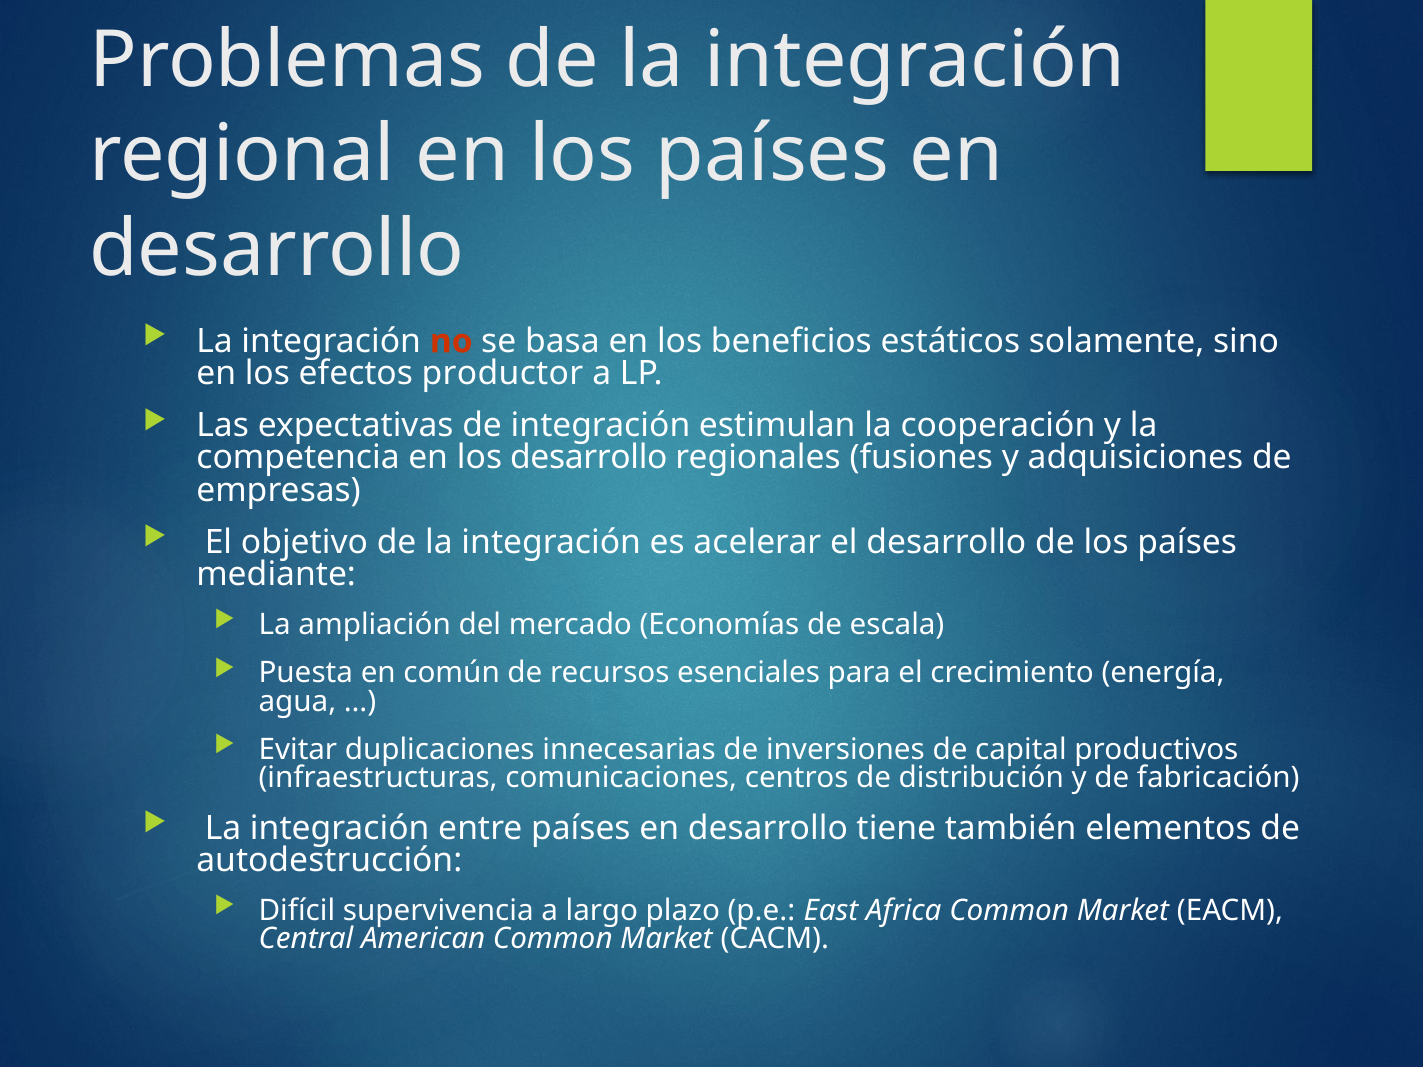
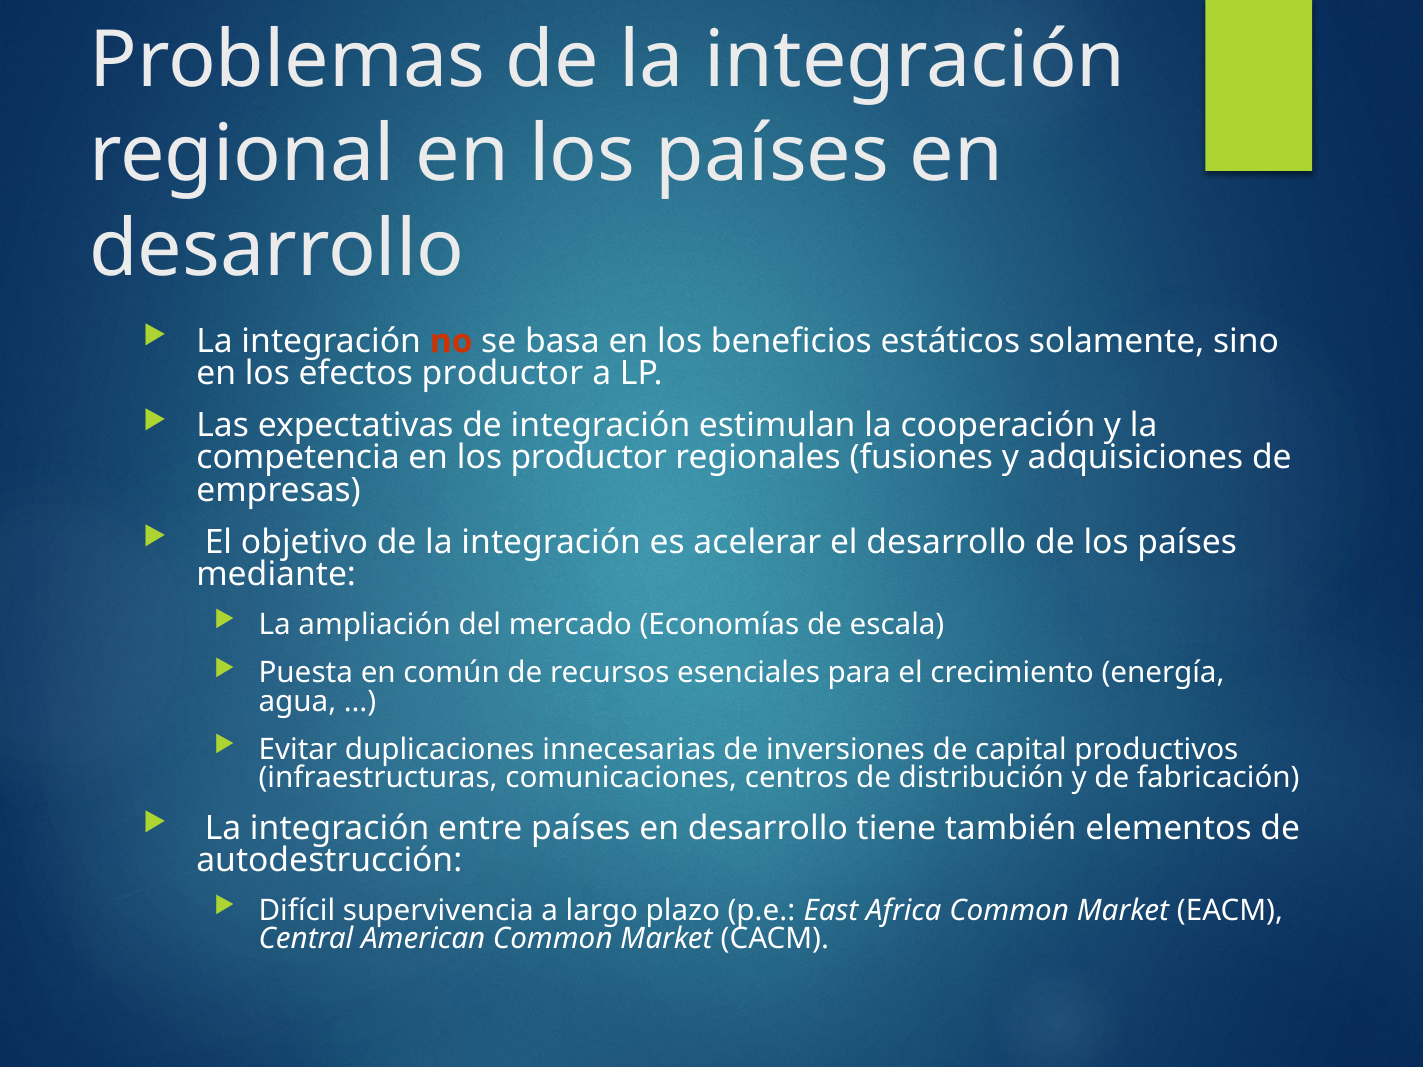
los desarrollo: desarrollo -> productor (589, 458)
